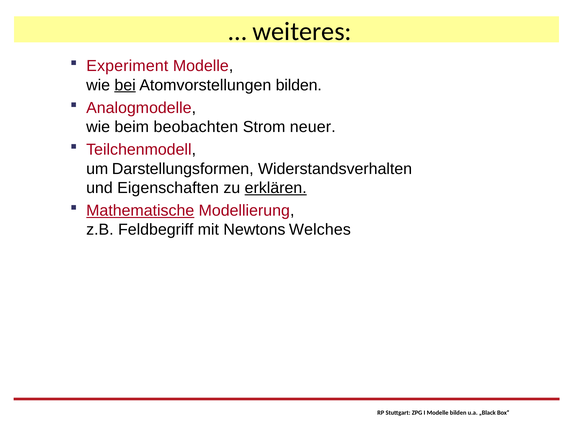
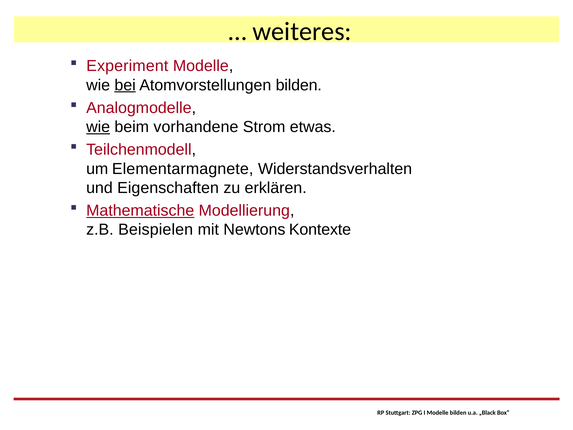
wie underline: none -> present (98, 127)
beobachten: beobachten -> vorhandene (196, 127)
neuer: neuer -> etwas (313, 127)
Darstellungsformen: Darstellungsformen -> Elementarmagnete (183, 169)
erklären underline: present -> none (276, 188)
Feldbegriff: Feldbegriff -> Beispielen (156, 230)
Welches: Welches -> Kontexte (320, 230)
